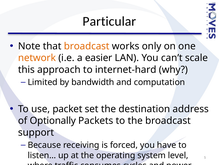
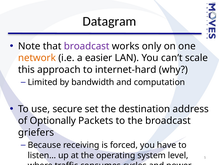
Particular: Particular -> Datagram (109, 21)
broadcast colour: orange -> purple (87, 46)
packet: packet -> secure (67, 109)
support: support -> griefers (36, 132)
